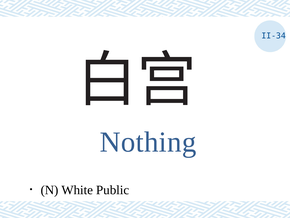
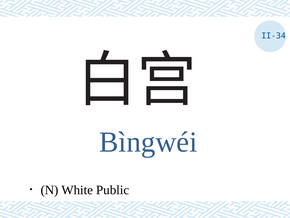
Nothing: Nothing -> Bìngwéi (148, 142)
